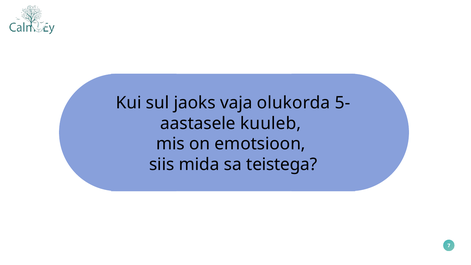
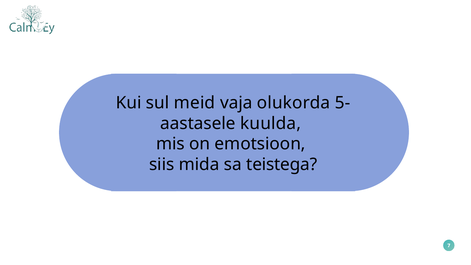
jaoks: jaoks -> meid (195, 103)
kuuleb: kuuleb -> kuulda (271, 123)
